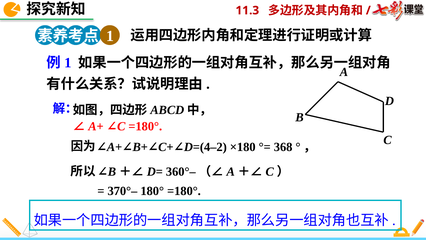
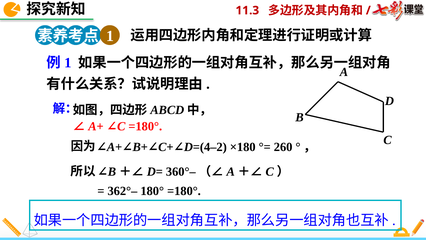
368: 368 -> 260 (283, 147)
370°–: 370°– -> 362°– (122, 191)
